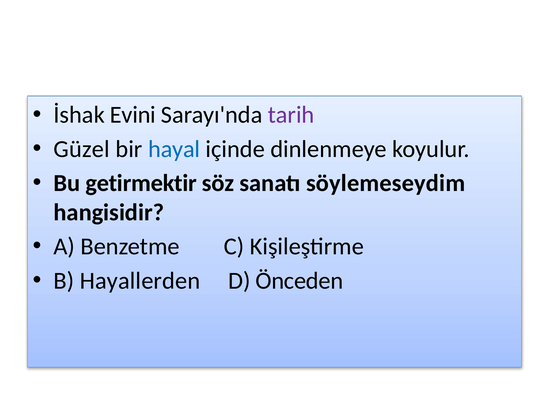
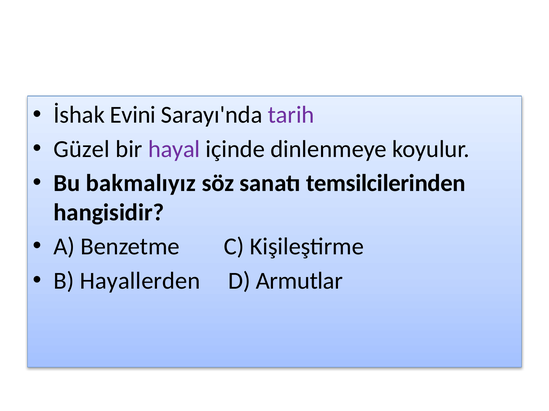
hayal colour: blue -> purple (174, 149)
getirmektir: getirmektir -> bakmalıyız (141, 184)
söylemeseydim: söylemeseydim -> temsilcilerinden (386, 184)
Önceden: Önceden -> Armutlar (299, 281)
